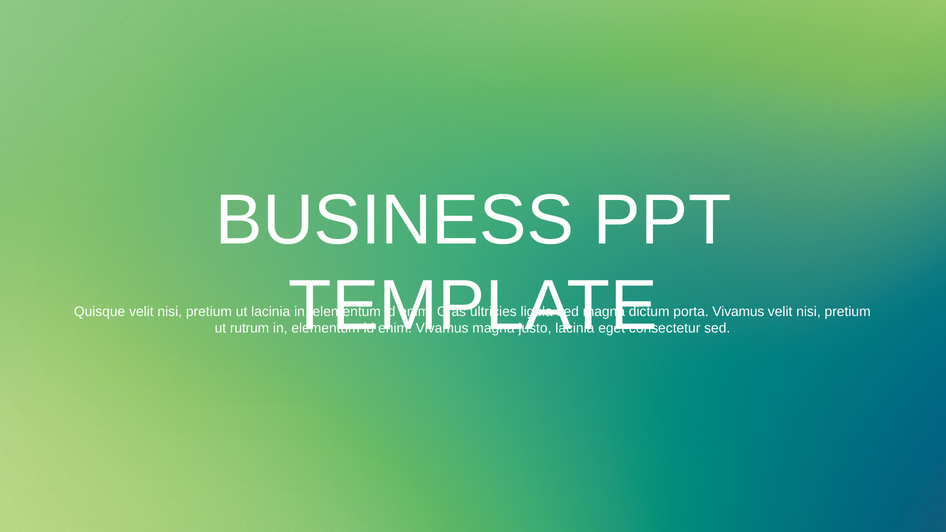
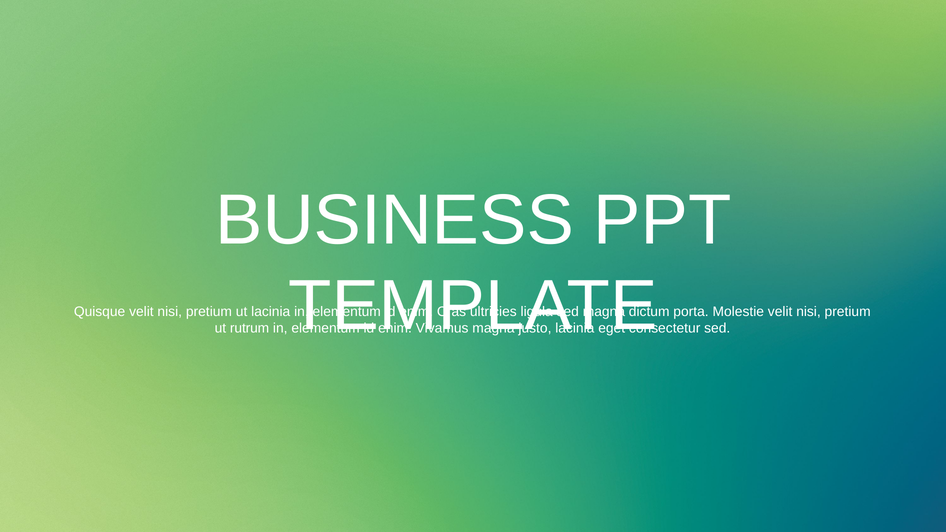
porta Vivamus: Vivamus -> Molestie (738, 312)
